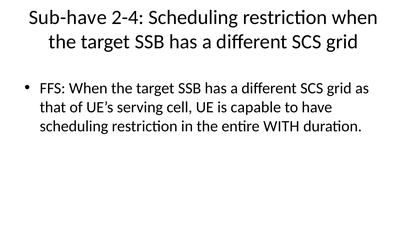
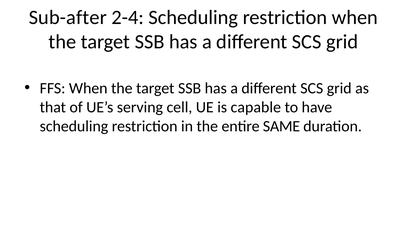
Sub-have: Sub-have -> Sub-after (68, 17)
WITH: WITH -> SAME (281, 126)
